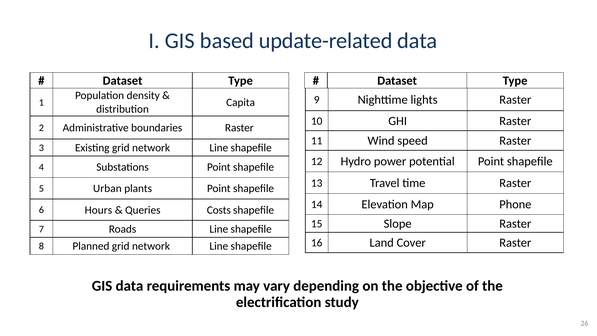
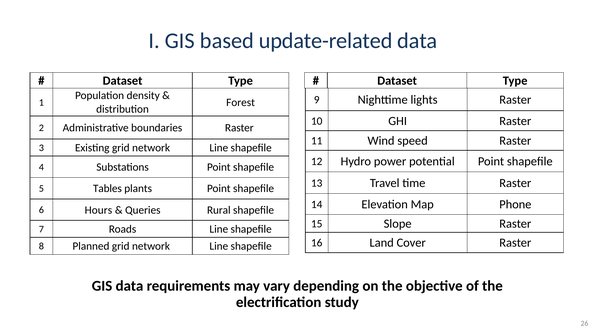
Capita: Capita -> Forest (241, 102)
Urban: Urban -> Tables (107, 188)
Costs: Costs -> Rural (219, 210)
